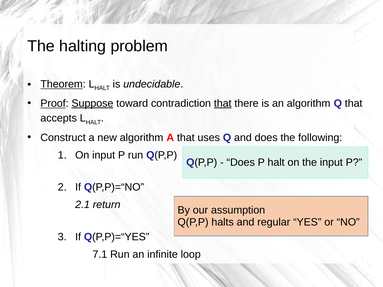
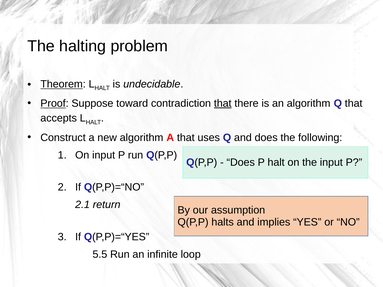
Suppose underline: present -> none (92, 103)
regular: regular -> implies (274, 222)
7.1: 7.1 -> 5.5 (100, 255)
